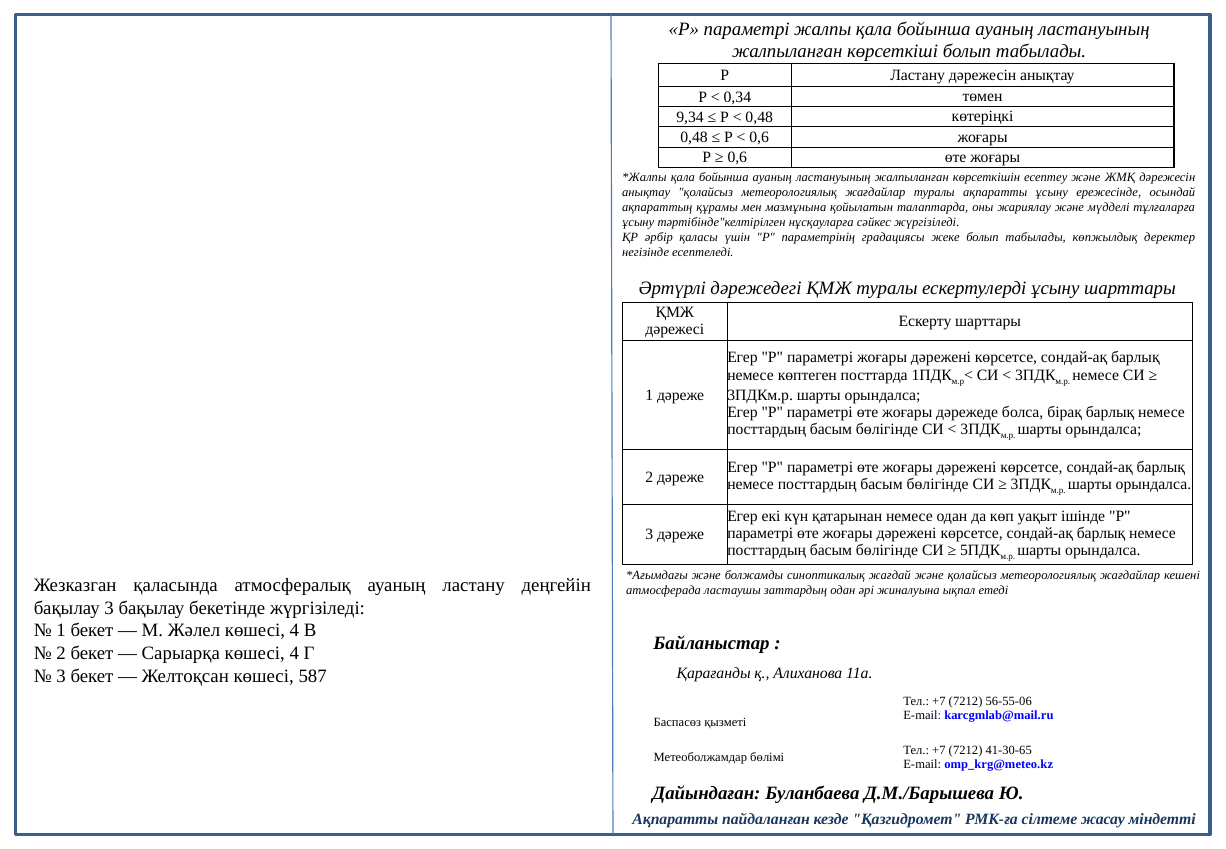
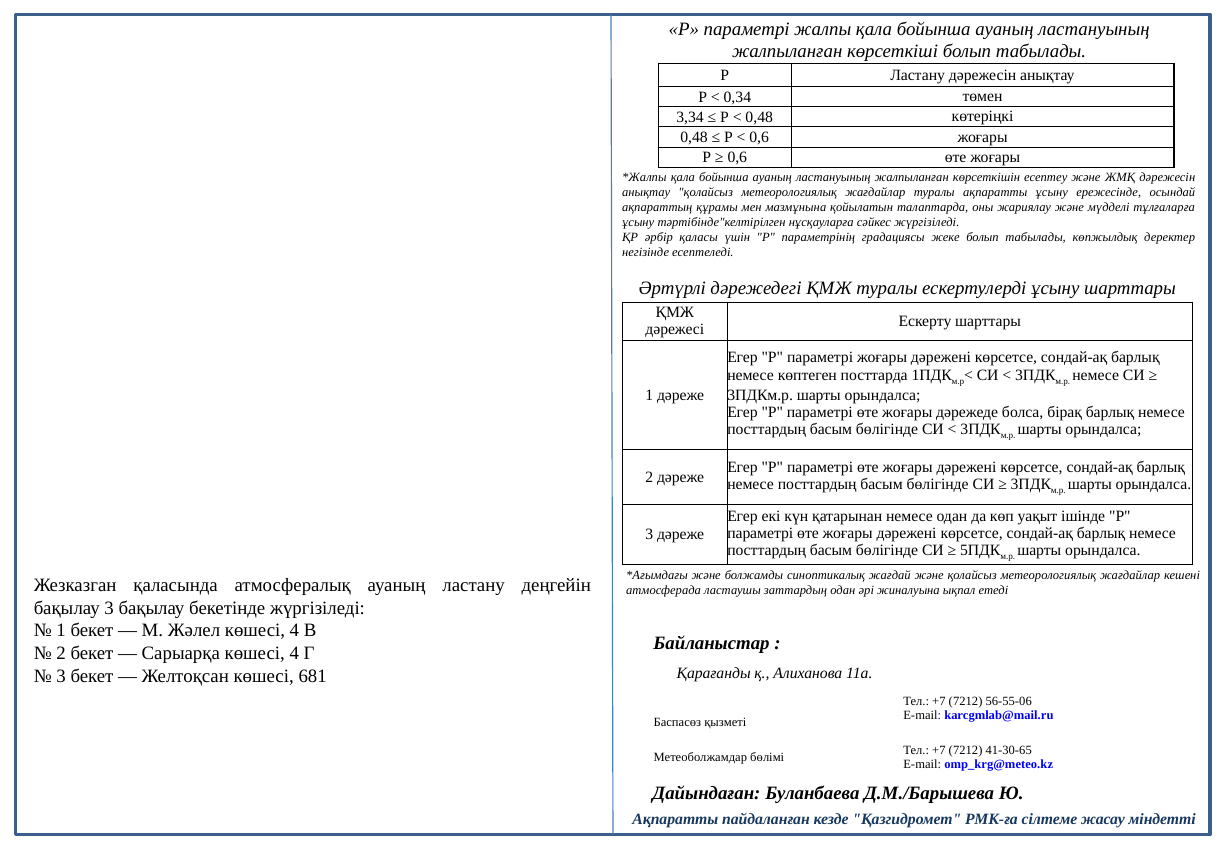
9,34: 9,34 -> 3,34 (690, 117)
587: 587 -> 681 (313, 676)
